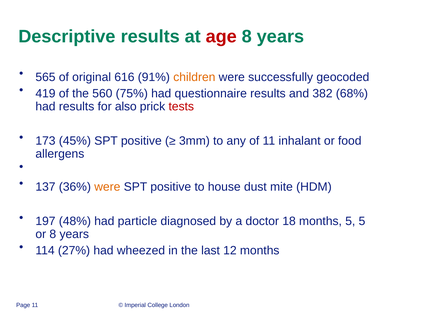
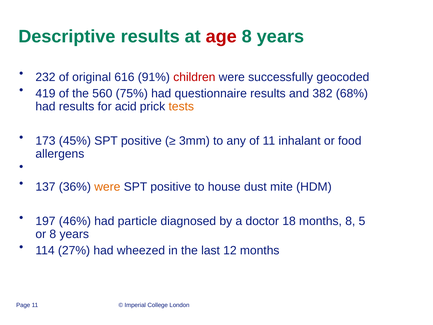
565: 565 -> 232 (45, 77)
children colour: orange -> red (194, 77)
also: also -> acid (126, 106)
tests colour: red -> orange (181, 106)
48%: 48% -> 46% (75, 221)
months 5: 5 -> 8 (350, 221)
